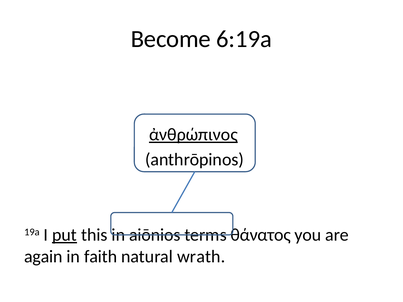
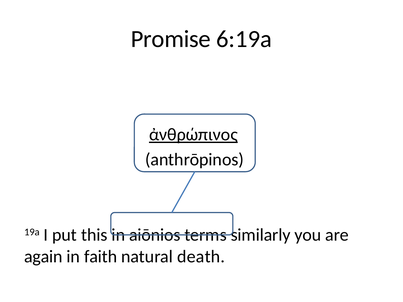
Become: Become -> Promise (171, 39)
put underline: present -> none (65, 235)
θάνατος: θάνατος -> similarly (261, 235)
wrath: wrath -> death (201, 257)
